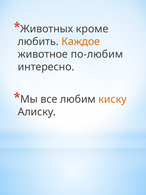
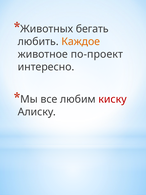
кроме: кроме -> бегать (92, 29)
по-любим: по-любим -> по-проект (97, 54)
киску colour: orange -> red (113, 99)
